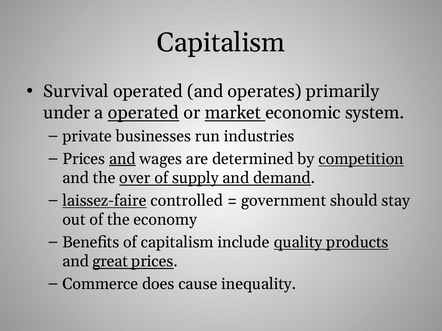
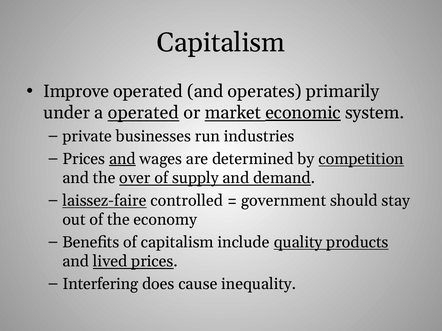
Survival: Survival -> Improve (76, 91)
economic underline: none -> present (303, 113)
great: great -> lived (110, 262)
Commerce: Commerce -> Interfering (100, 284)
